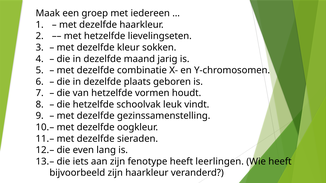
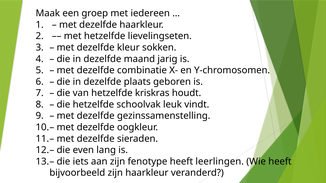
vormen: vormen -> kriskras (152, 93)
